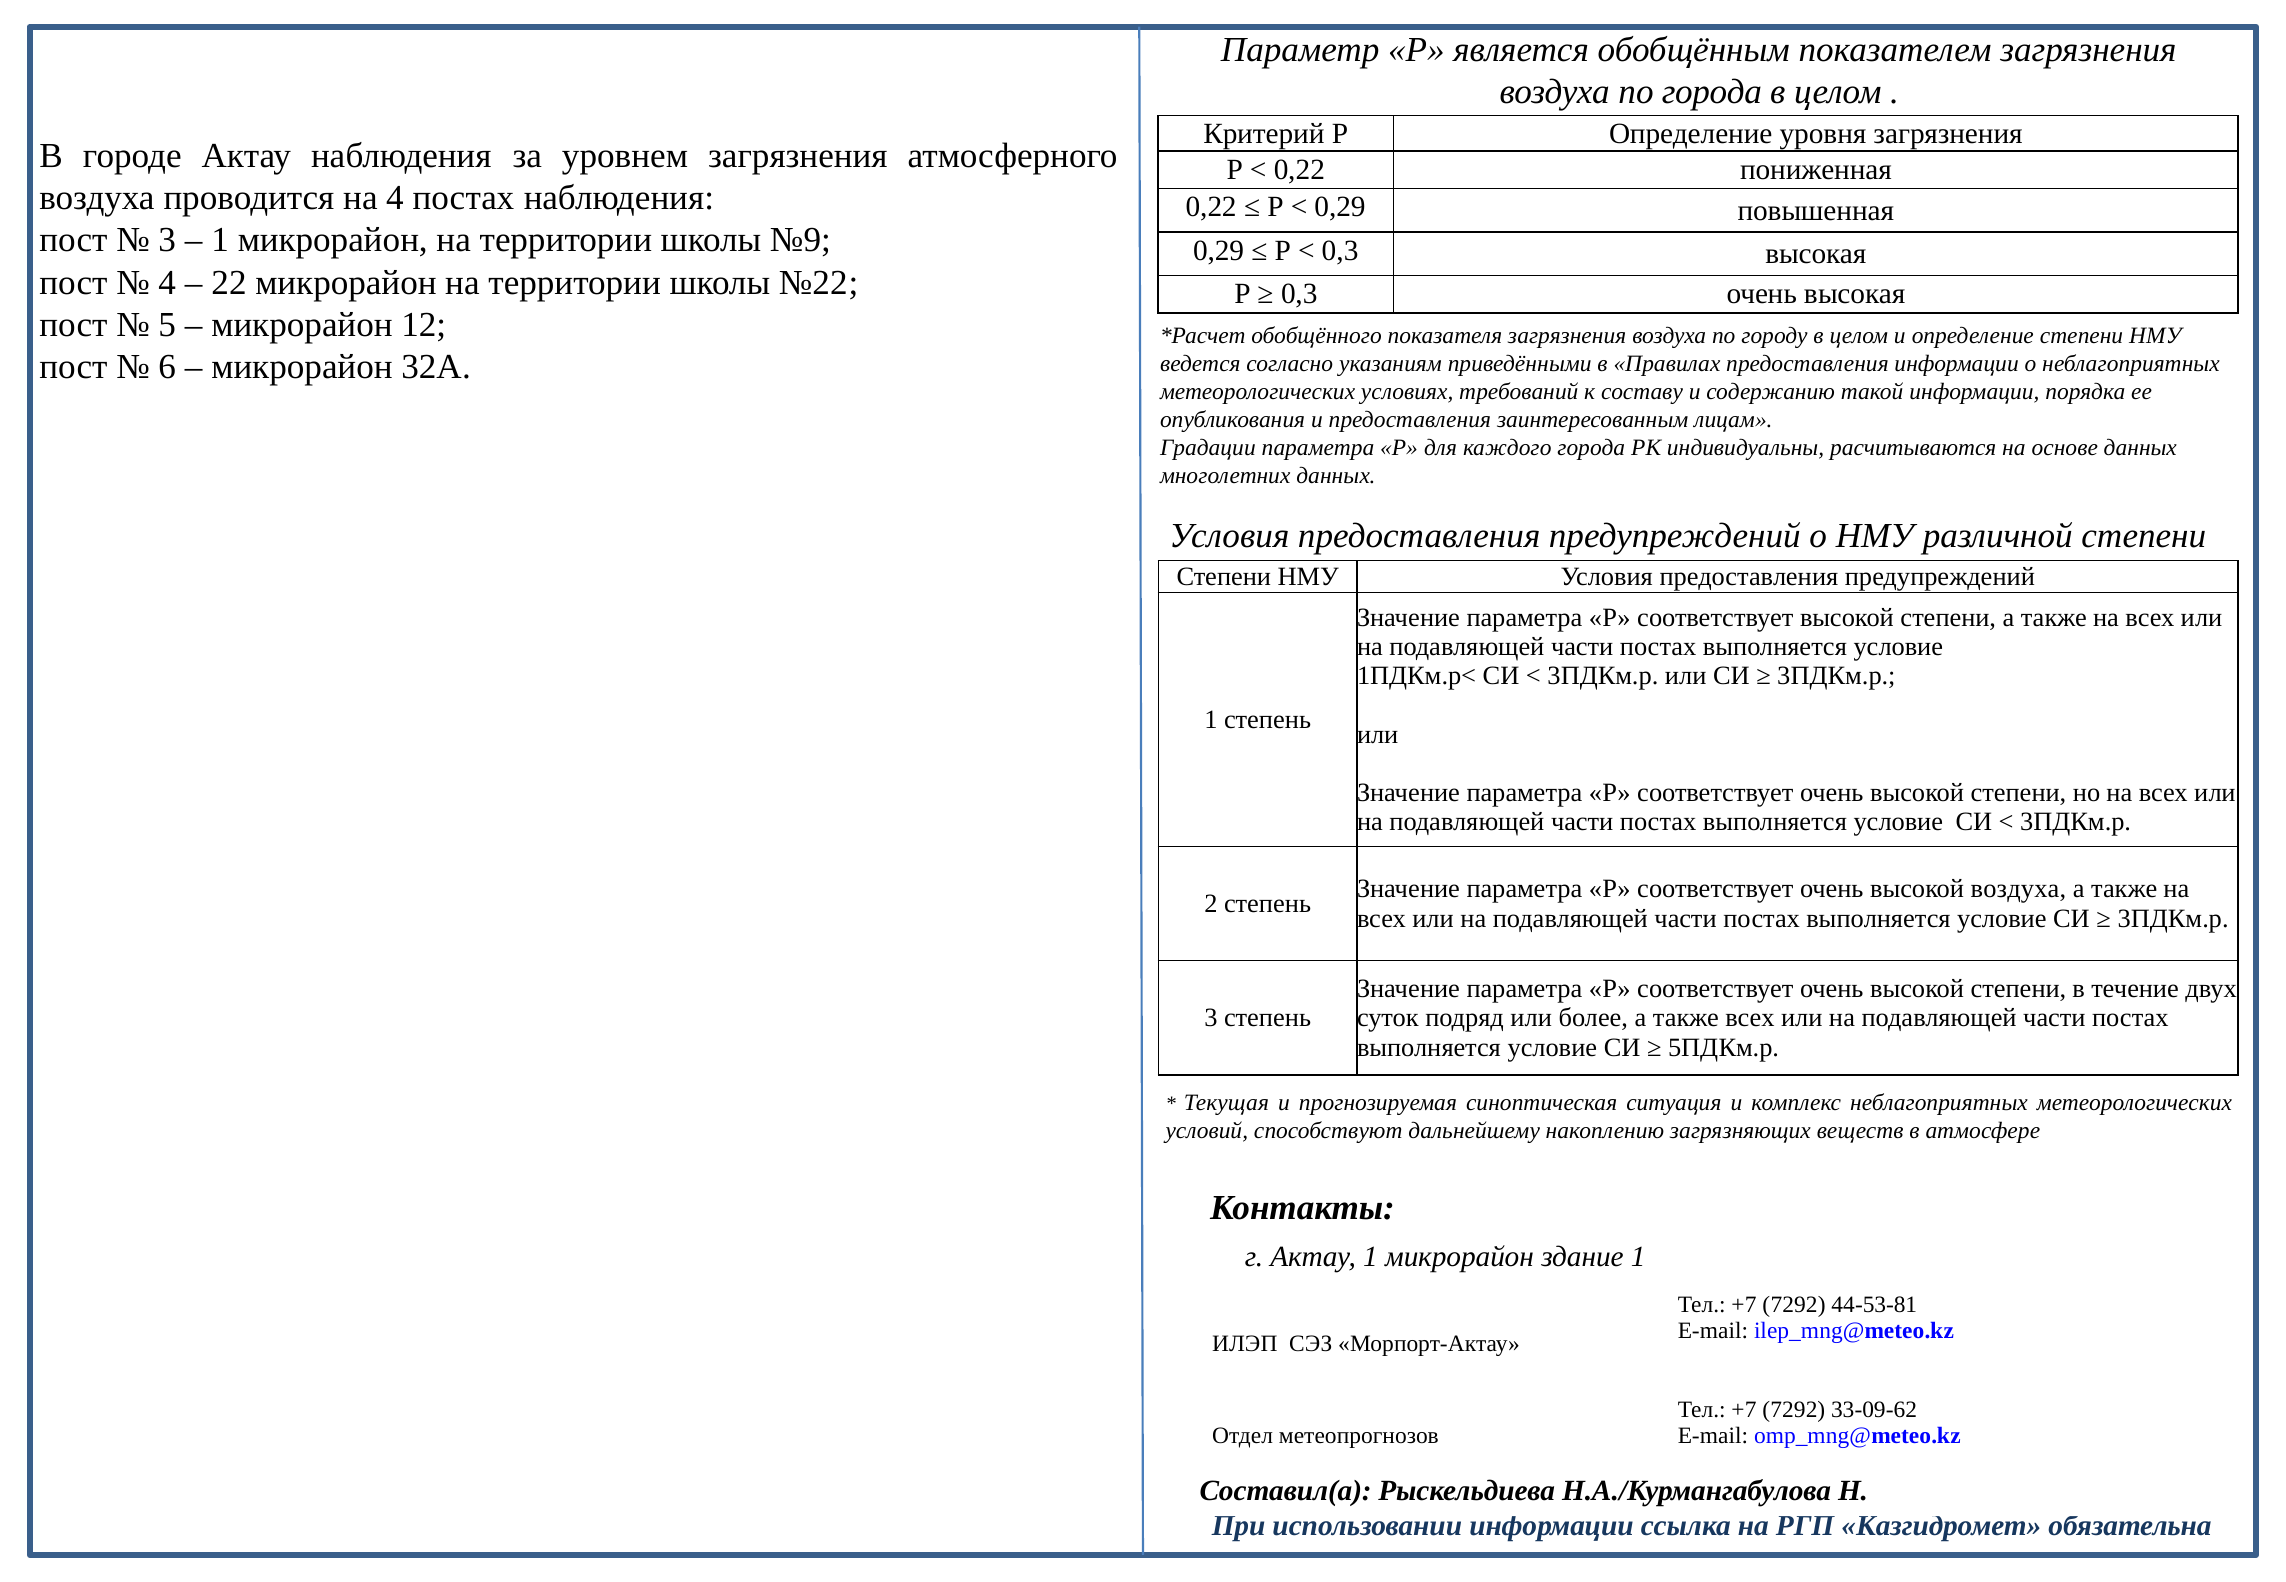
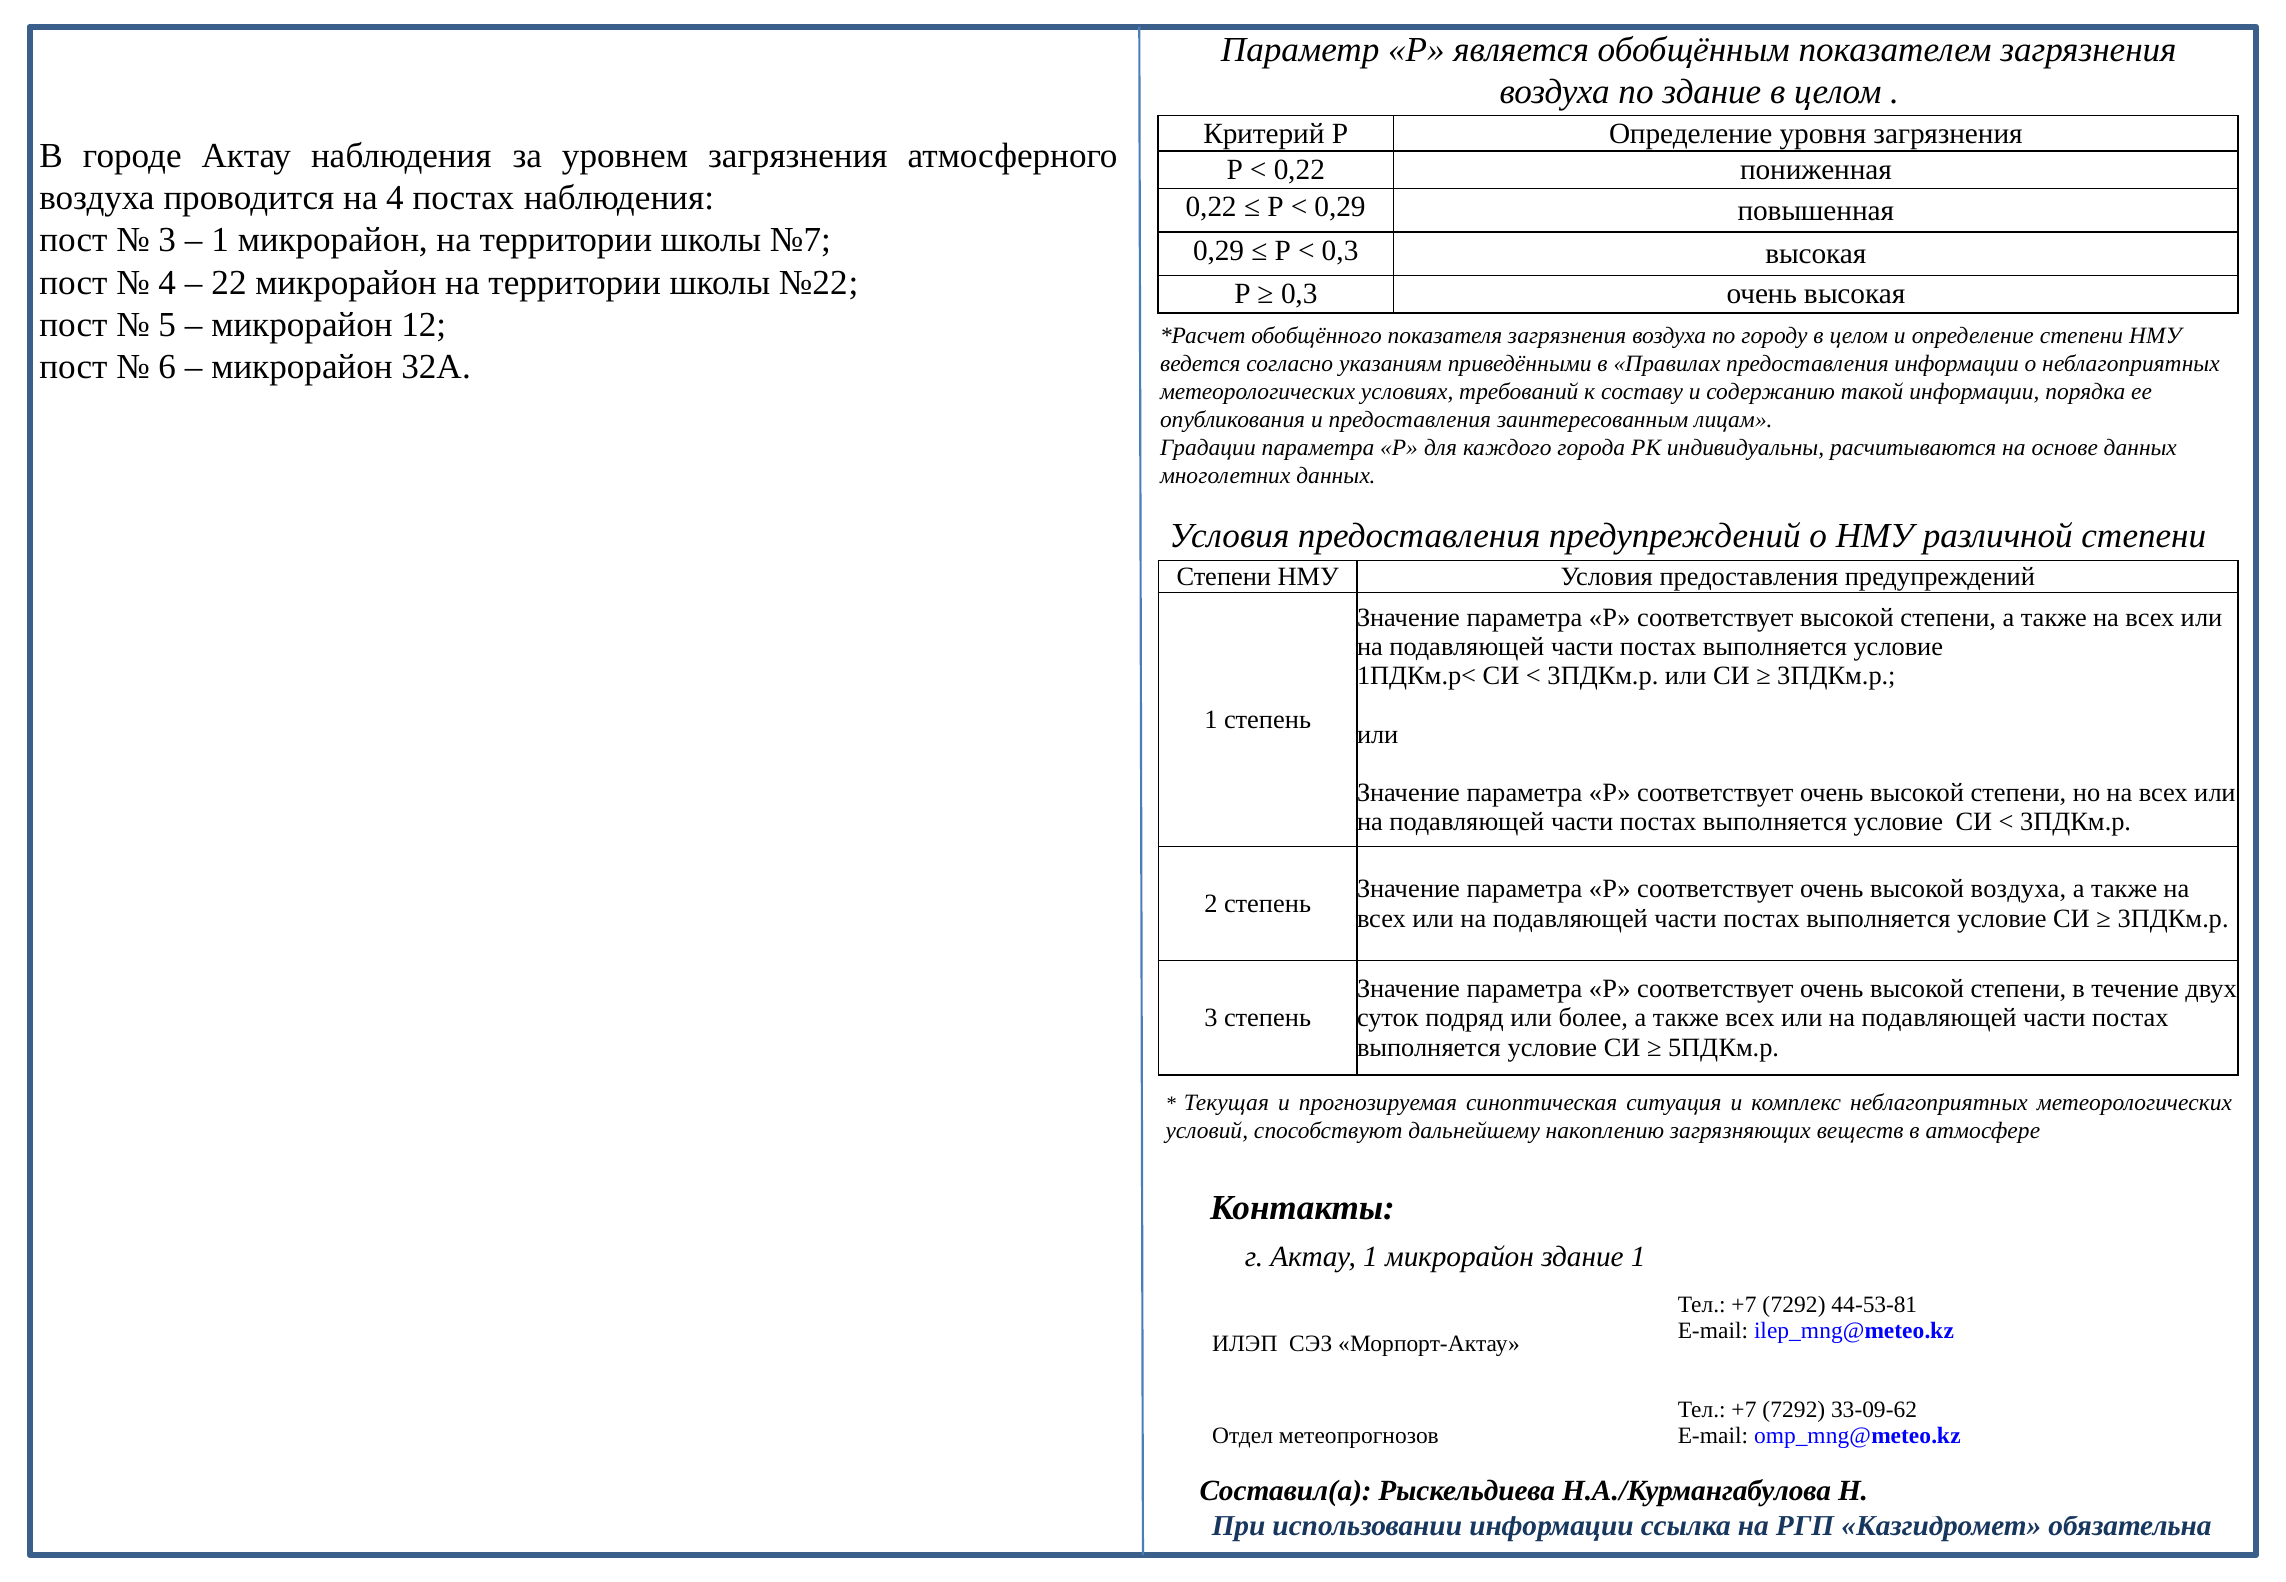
по города: города -> здание (1712, 92)
№9: №9 -> №7 (800, 240)
